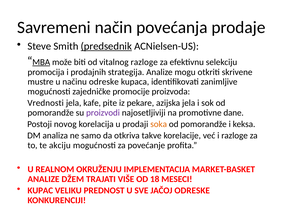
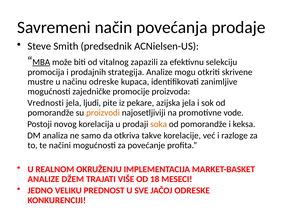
predsednik underline: present -> none (106, 46)
vitalnog razloge: razloge -> zapazili (144, 62)
kafe: kafe -> ljudi (92, 103)
proizvodi colour: purple -> orange (103, 113)
dane: dane -> vode (234, 113)
akciju: akciju -> načini (60, 146)
KUPAC: KUPAC -> JEDNO (40, 191)
